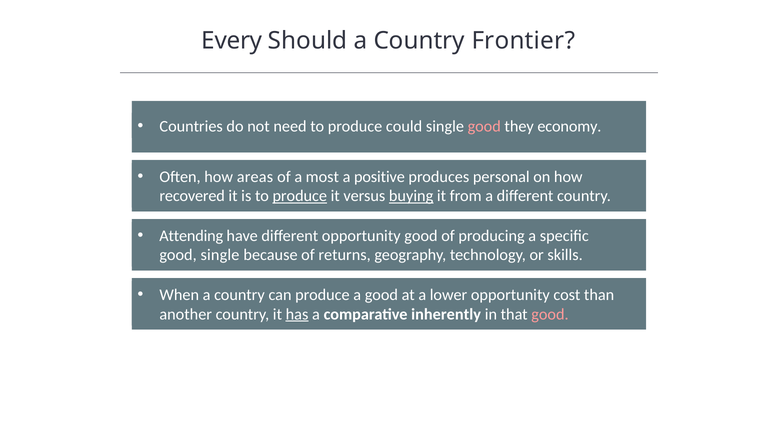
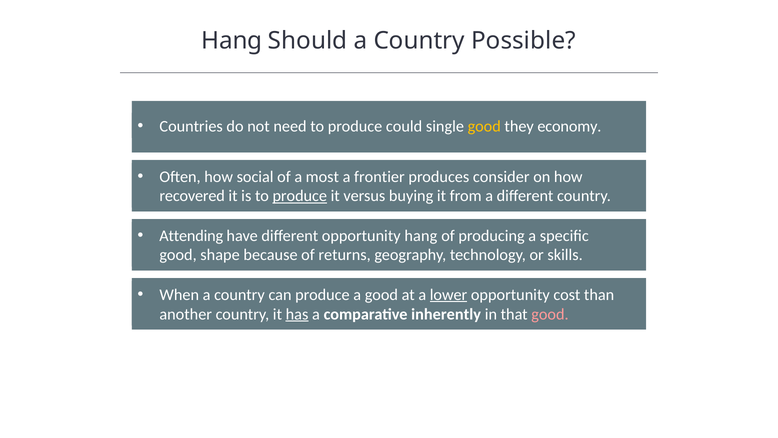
Every: Every -> Hang (232, 41)
Frontier: Frontier -> Possible (523, 41)
good colour: pink -> yellow (484, 126)
areas: areas -> social (255, 176)
positive: positive -> frontier (379, 176)
personal: personal -> consider (501, 176)
buying underline: present -> none (411, 196)
opportunity good: good -> hang (421, 235)
good single: single -> shape (220, 255)
lower underline: none -> present (449, 294)
